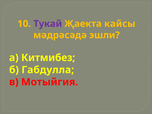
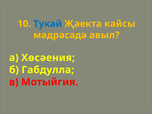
Тукай colour: purple -> blue (48, 24)
эшли: эшли -> авыл (104, 35)
Китмибез: Китмибез -> Хөсәения (48, 58)
